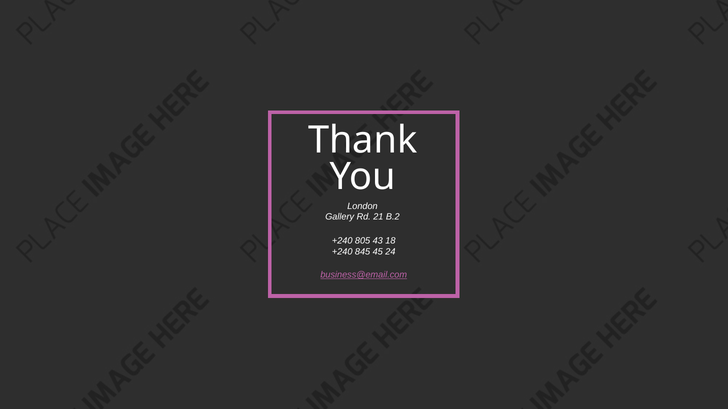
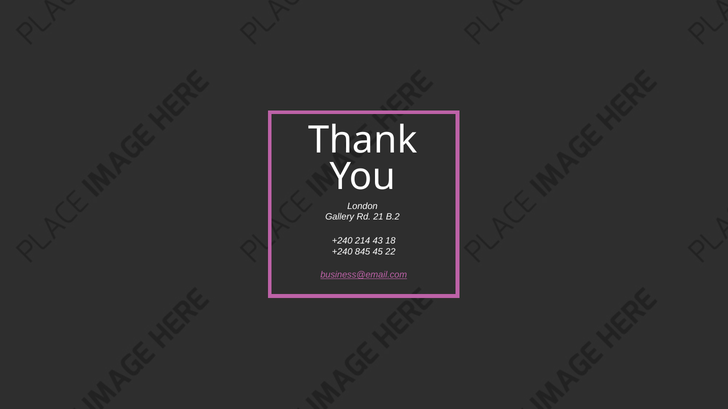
805: 805 -> 214 (363, 241)
24: 24 -> 22 (390, 252)
